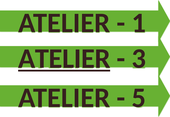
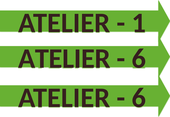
ATELIER underline: present -> none (64, 59)
3: 3 -> 6 (139, 59)
5: 5 -> 6 (139, 98)
